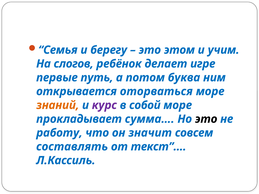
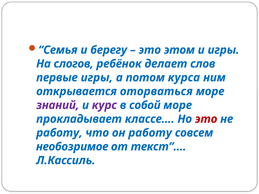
и учим: учим -> игры (223, 50)
игре: игре -> слов (203, 64)
первые путь: путь -> игры (97, 78)
буква: буква -> курса (184, 78)
знаний colour: orange -> purple (58, 105)
сумма…: сумма… -> классе… (150, 119)
это colour: black -> red (206, 119)
он значит: значит -> работу (150, 133)
составлять: составлять -> необозримое (72, 147)
